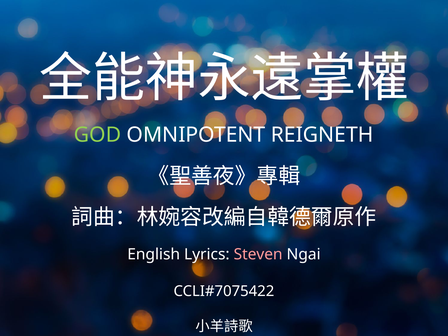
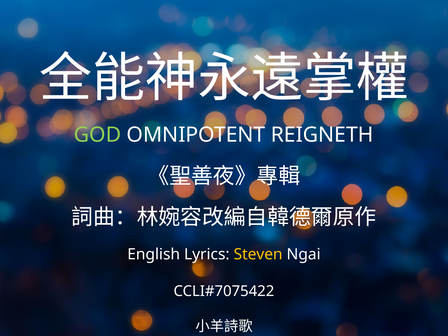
Steven colour: pink -> yellow (258, 254)
